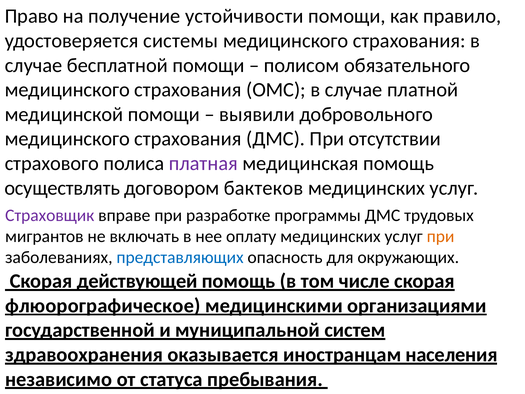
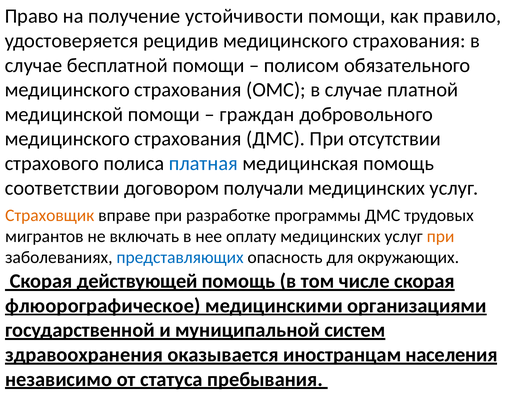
системы: системы -> рецидив (181, 41)
выявили: выявили -> граждан (257, 114)
платная colour: purple -> blue (203, 163)
осуществлять: осуществлять -> соответствии (62, 188)
бактеков: бактеков -> получали (264, 188)
Страховщик colour: purple -> orange (50, 215)
